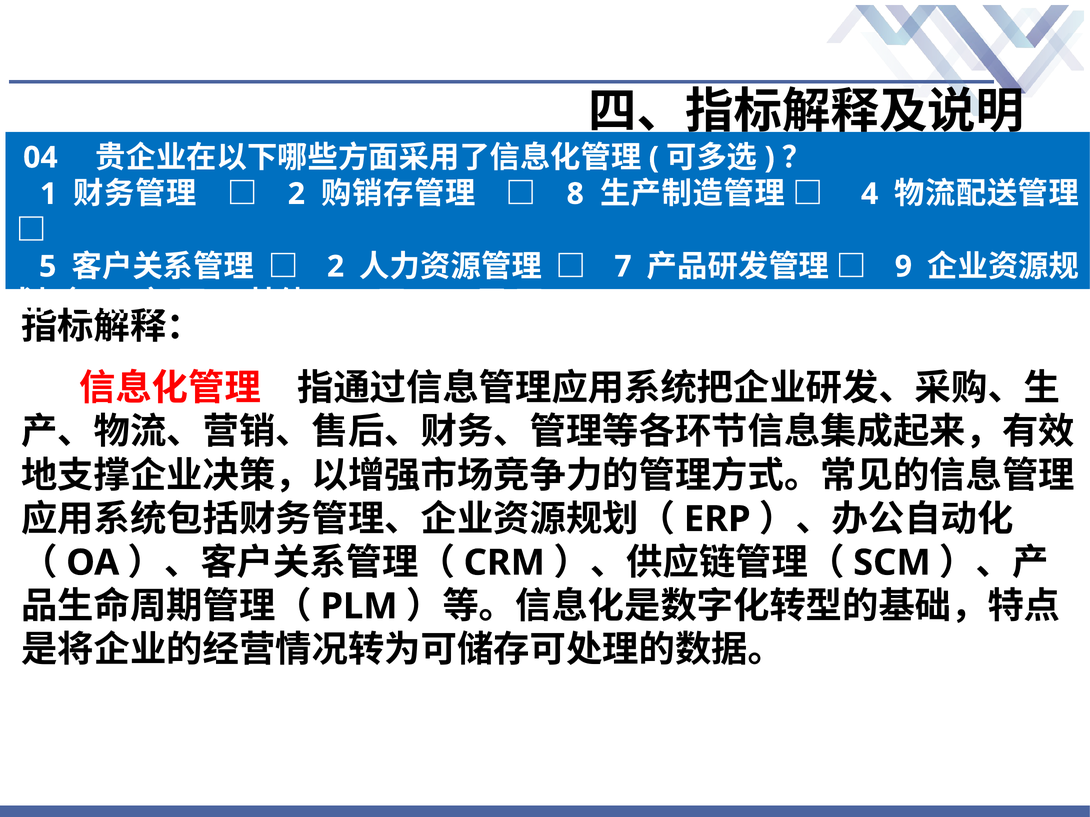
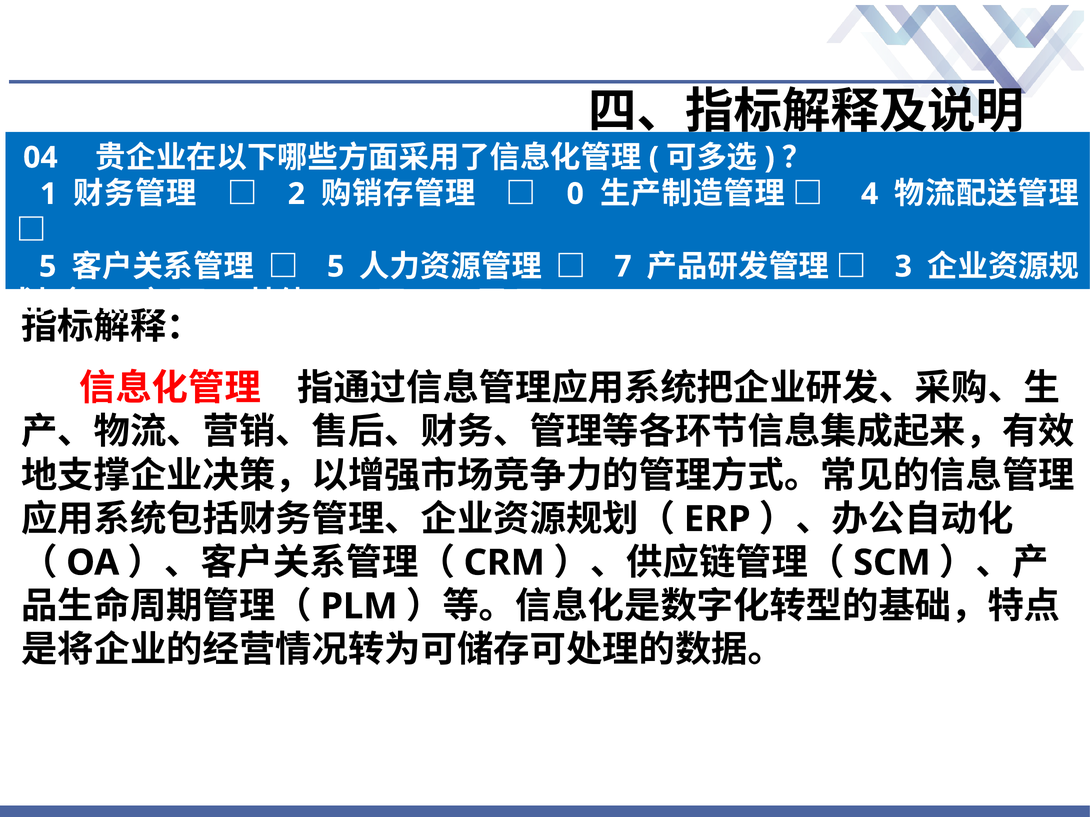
8: 8 -> 0 (575, 194)
2: 2 -> 5 (336, 267)
9: 9 -> 3 (903, 267)
